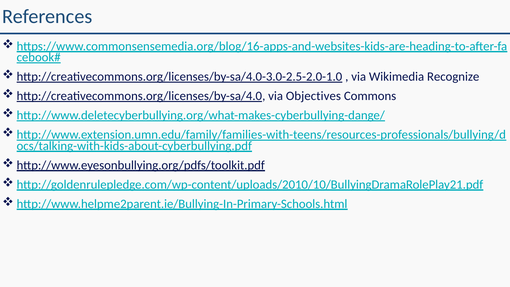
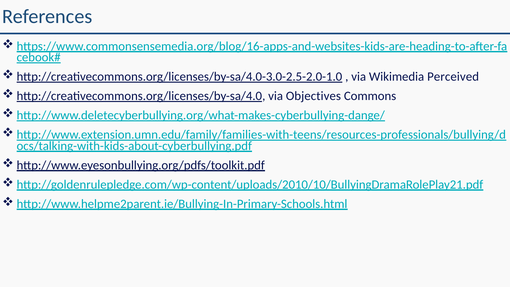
Recognize: Recognize -> Perceived (453, 77)
